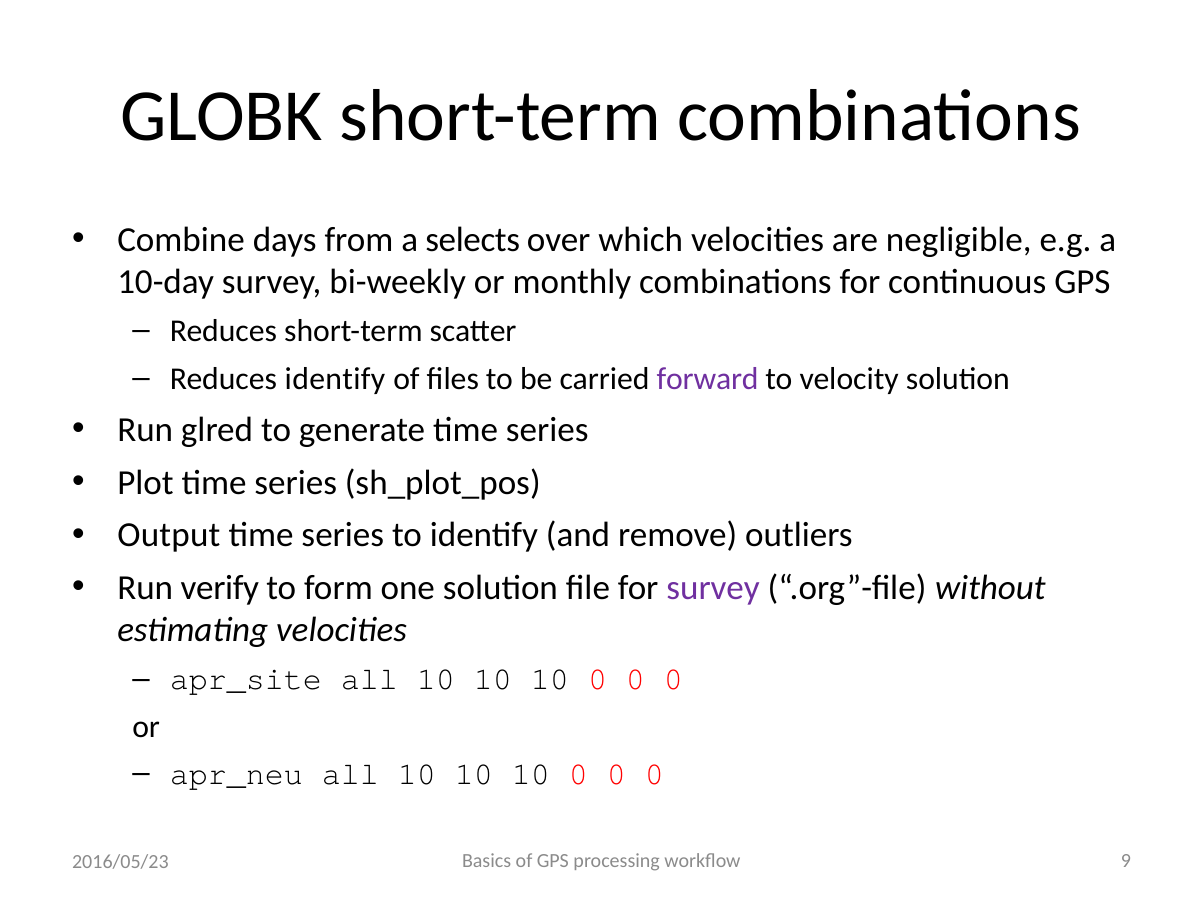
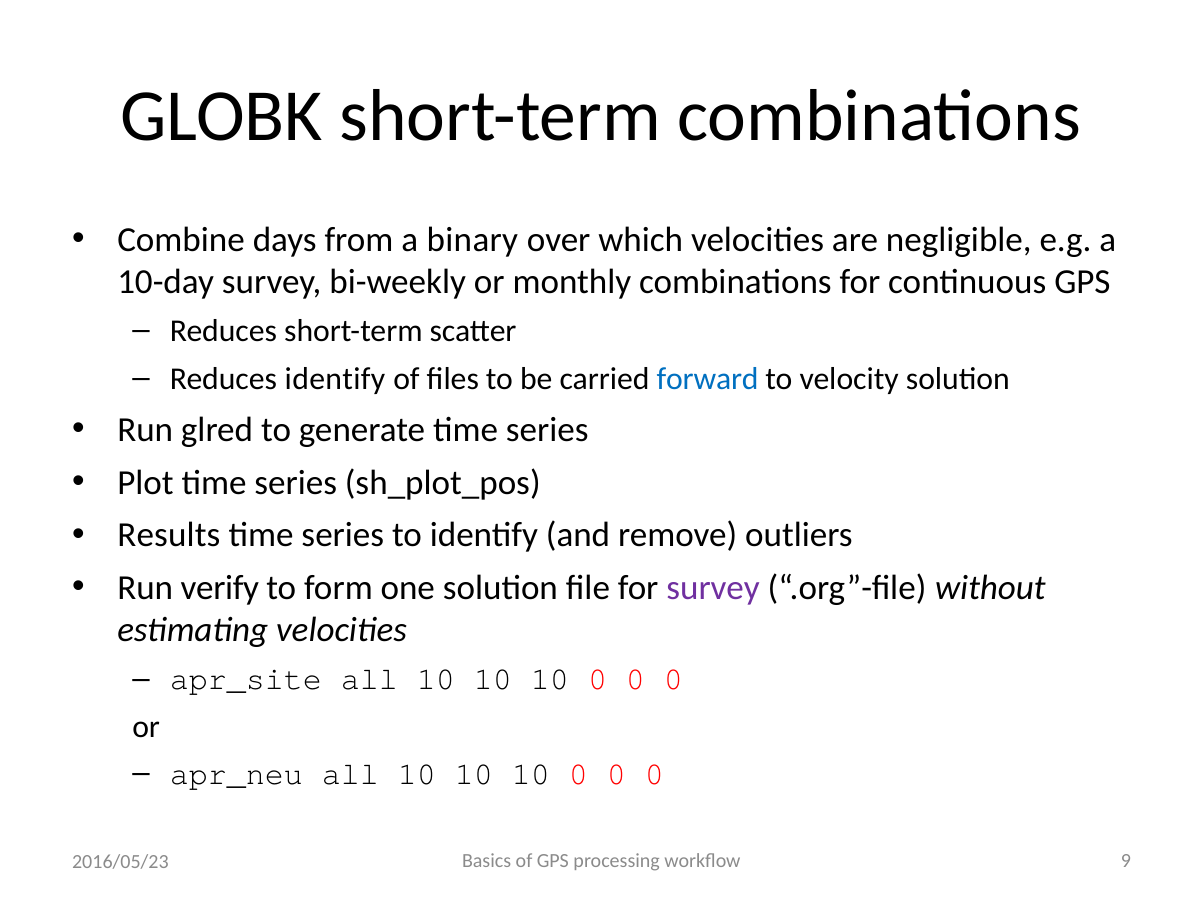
selects: selects -> binary (472, 240)
forward colour: purple -> blue (708, 379)
Output: Output -> Results (169, 535)
